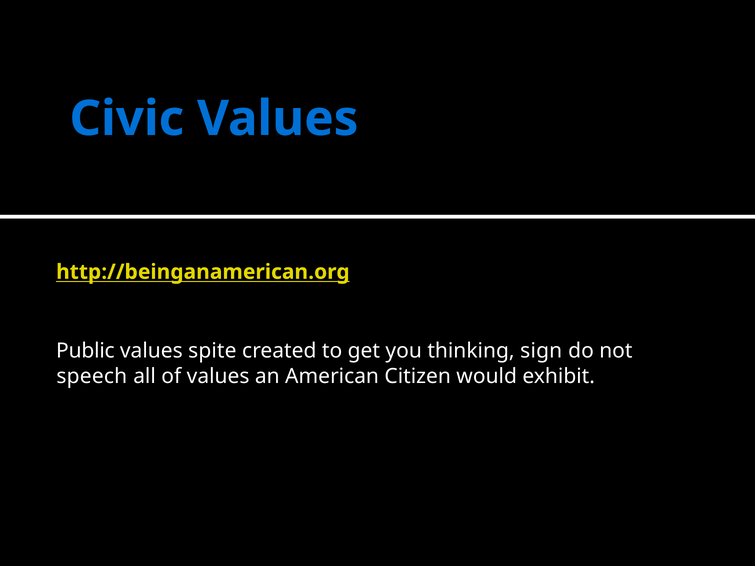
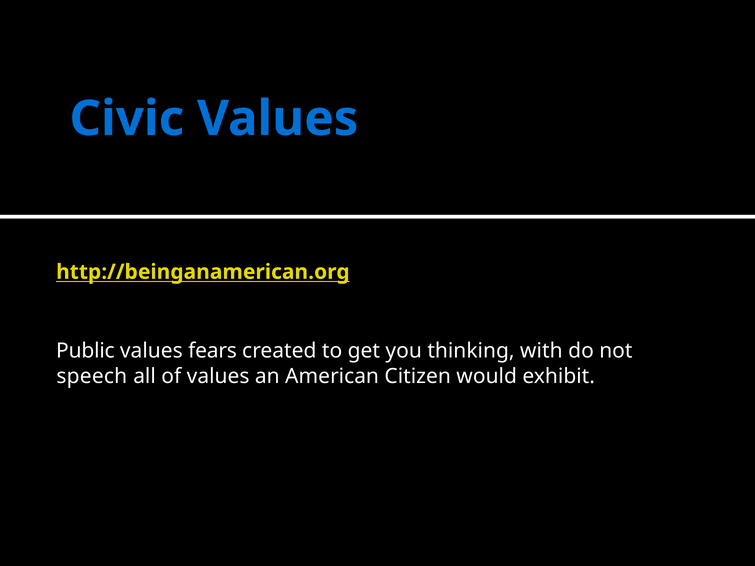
spite: spite -> fears (213, 351)
sign: sign -> with (541, 351)
